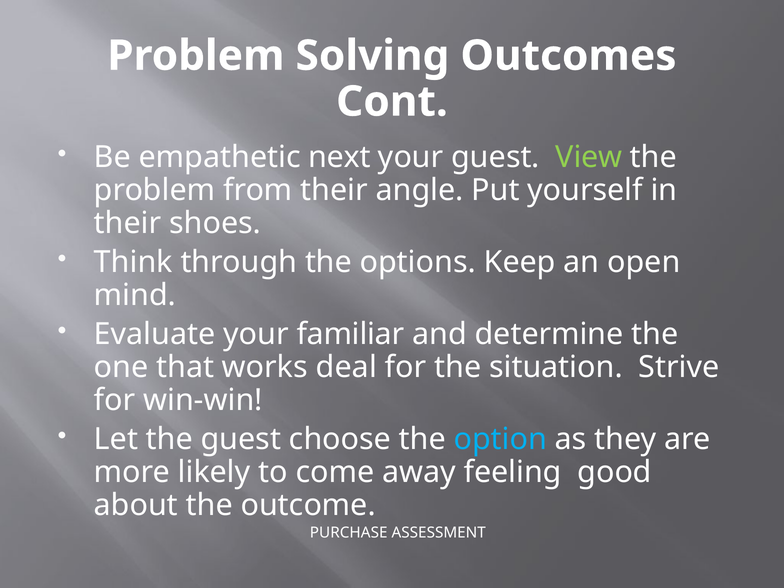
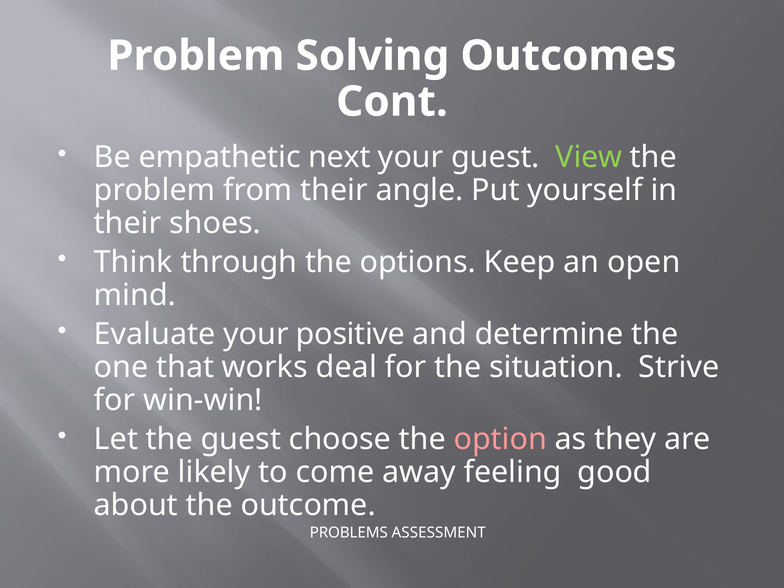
familiar: familiar -> positive (351, 334)
option colour: light blue -> pink (500, 439)
PURCHASE: PURCHASE -> PROBLEMS (349, 533)
